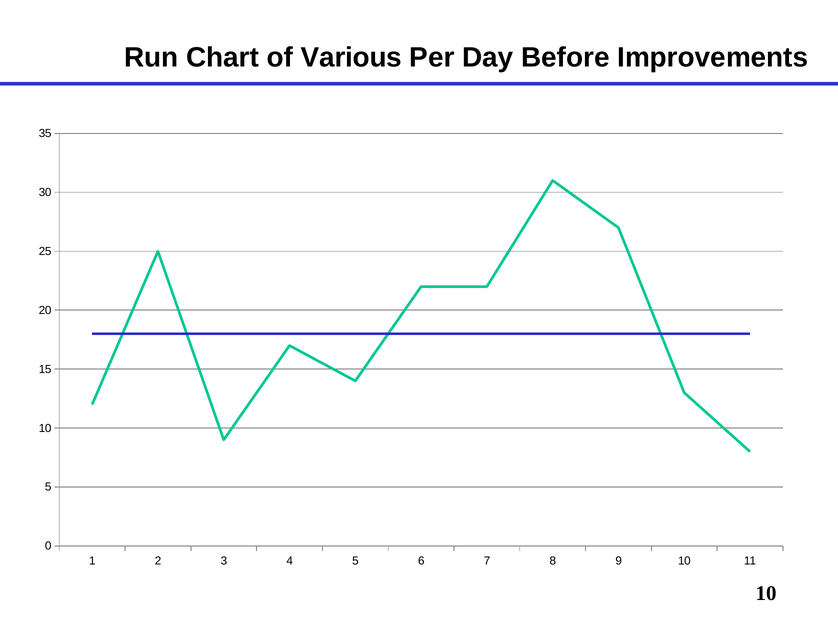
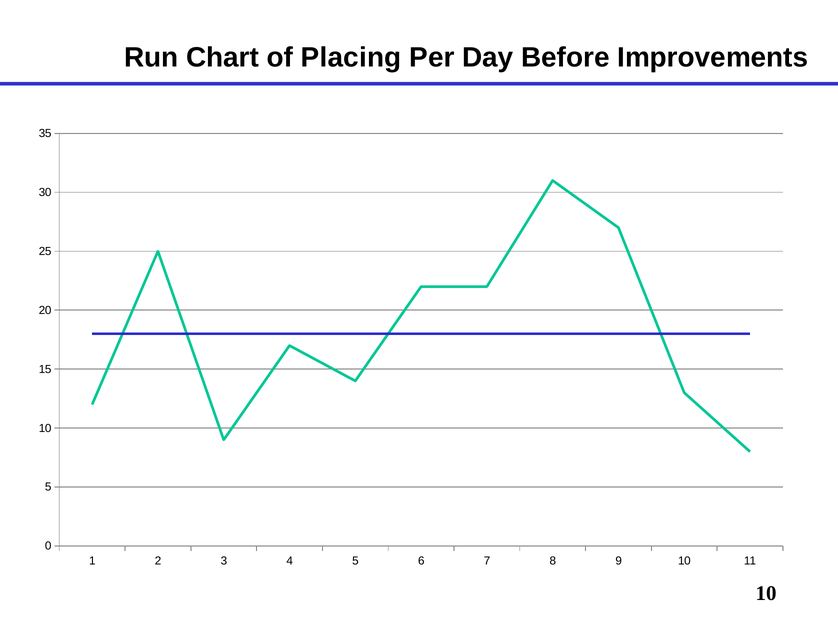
Various: Various -> Placing (351, 57)
